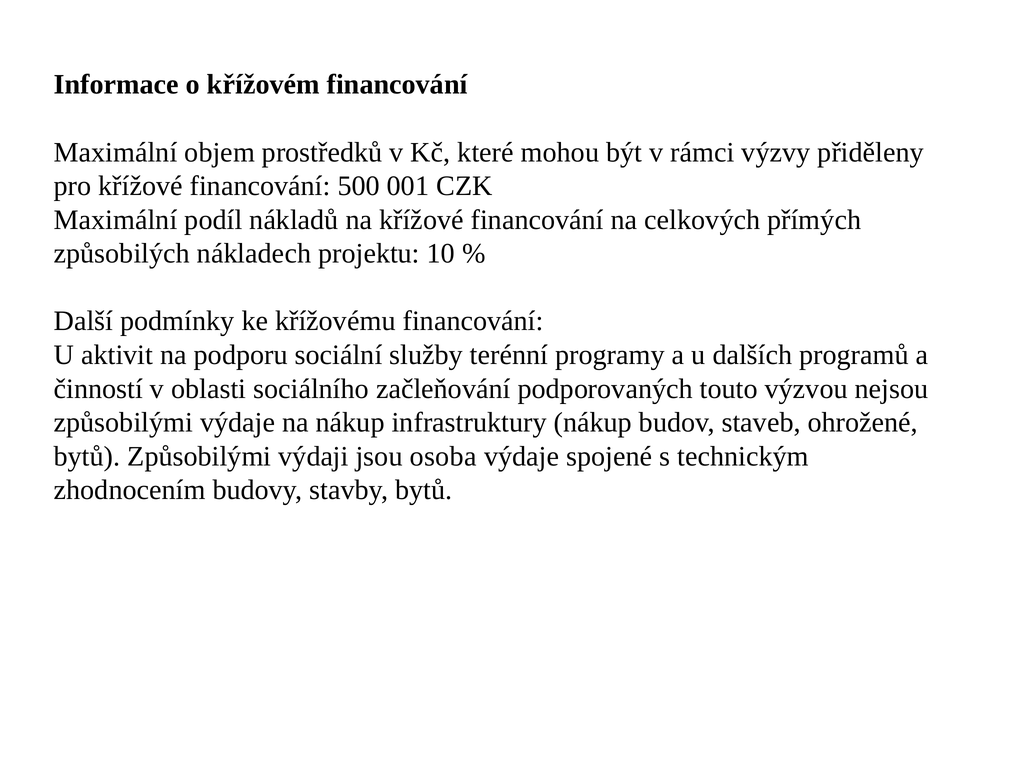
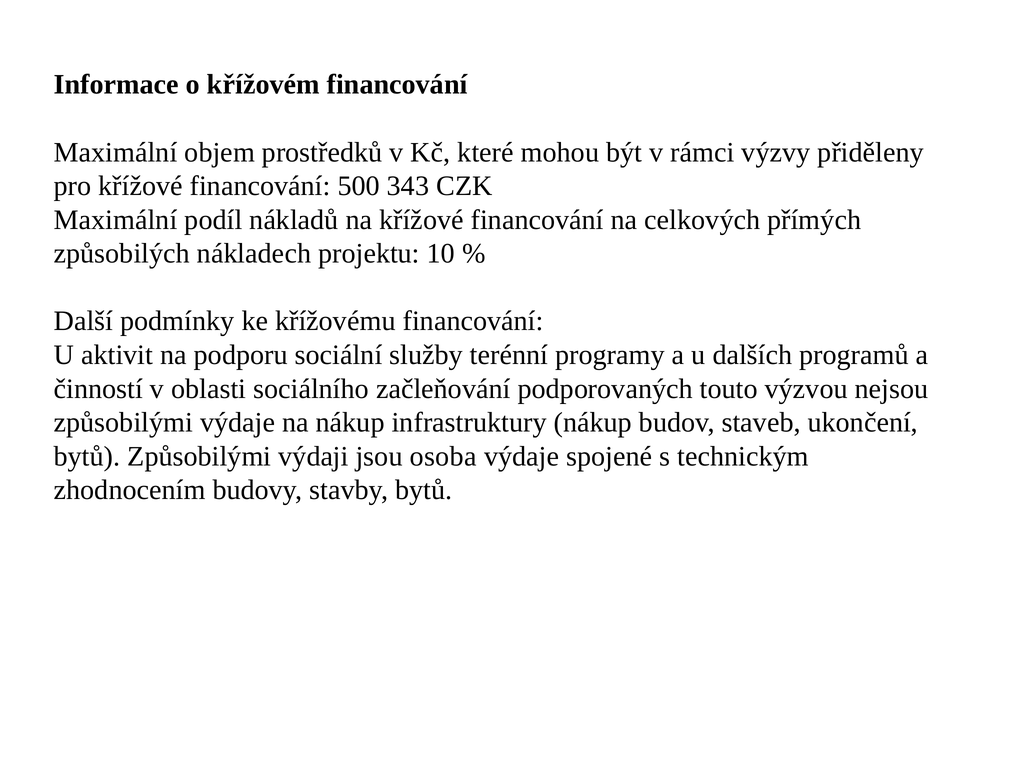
001: 001 -> 343 (408, 186)
ohrožené: ohrožené -> ukončení (863, 422)
